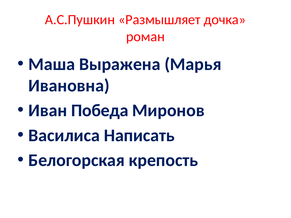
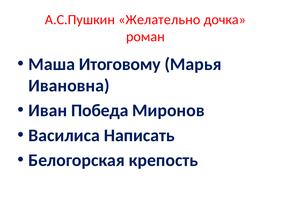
Размышляет: Размышляет -> Желательно (159, 20)
Выражена: Выражена -> Итоговому (120, 64)
